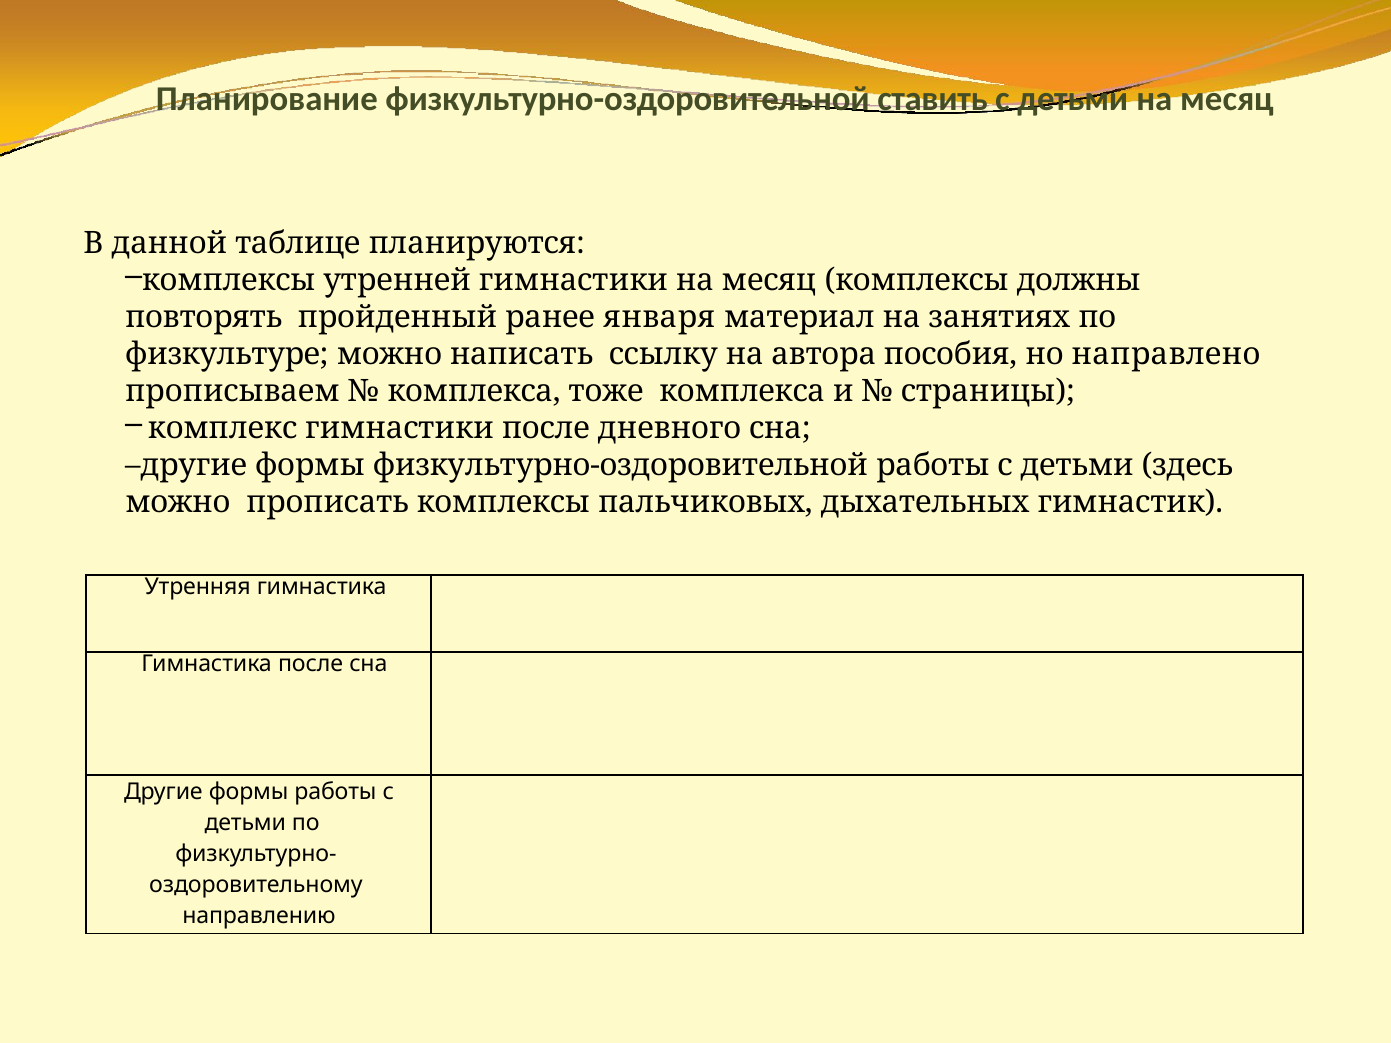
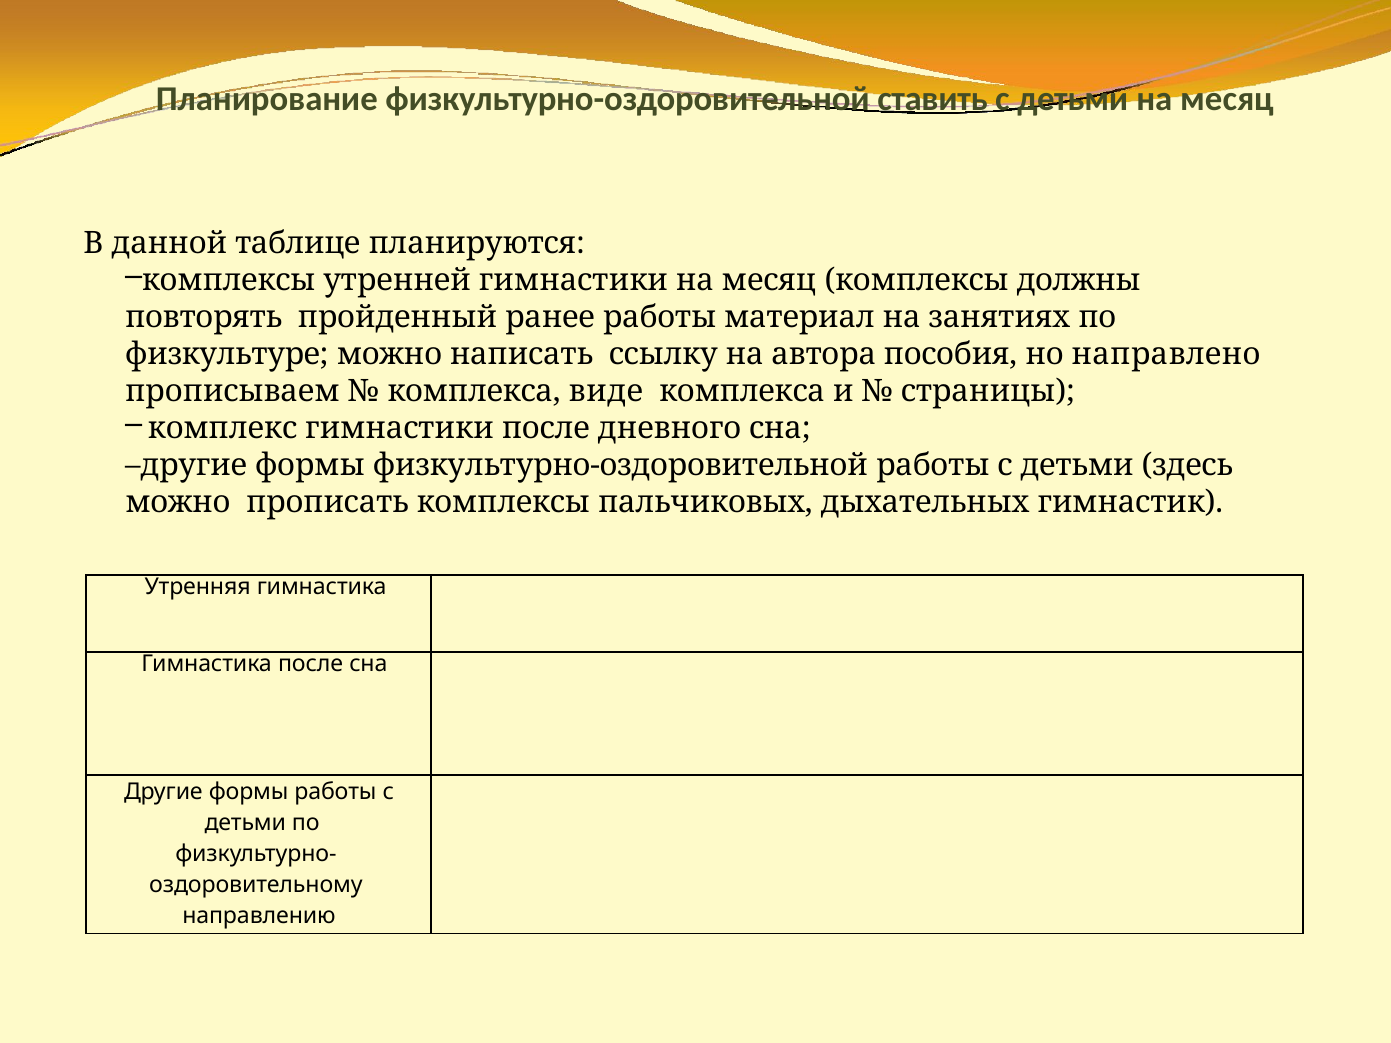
ранее января: января -> работы (660, 317)
тоже: тоже -> виде (606, 391)
